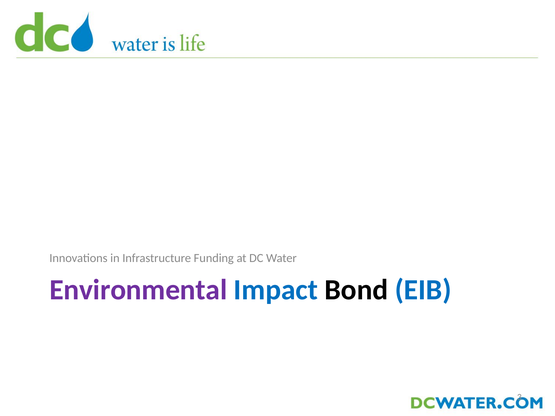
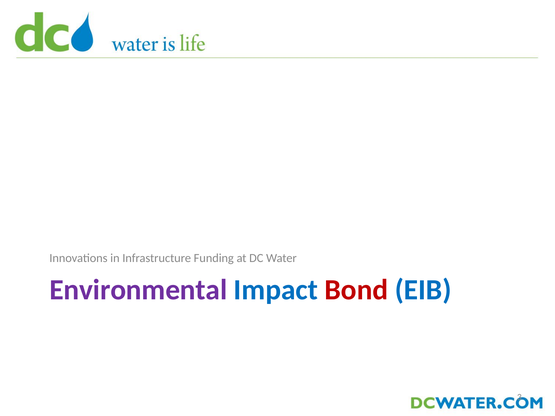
Bond colour: black -> red (356, 290)
